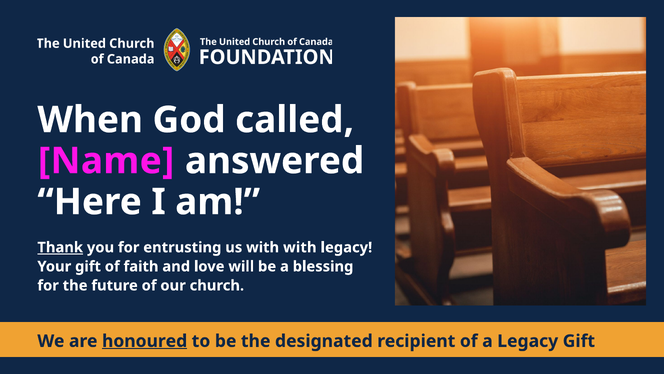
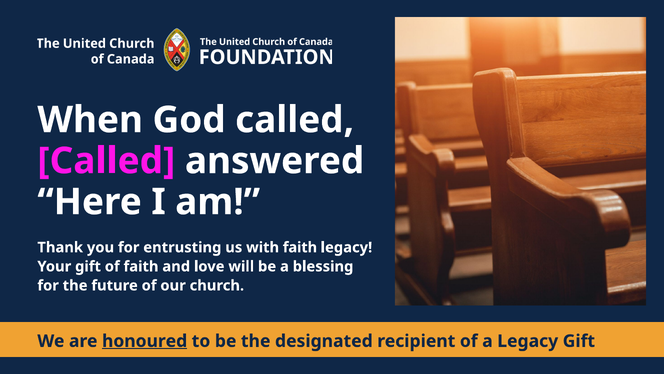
Name: Name -> Called (106, 161)
Thank underline: present -> none (60, 247)
with with: with -> faith (300, 247)
